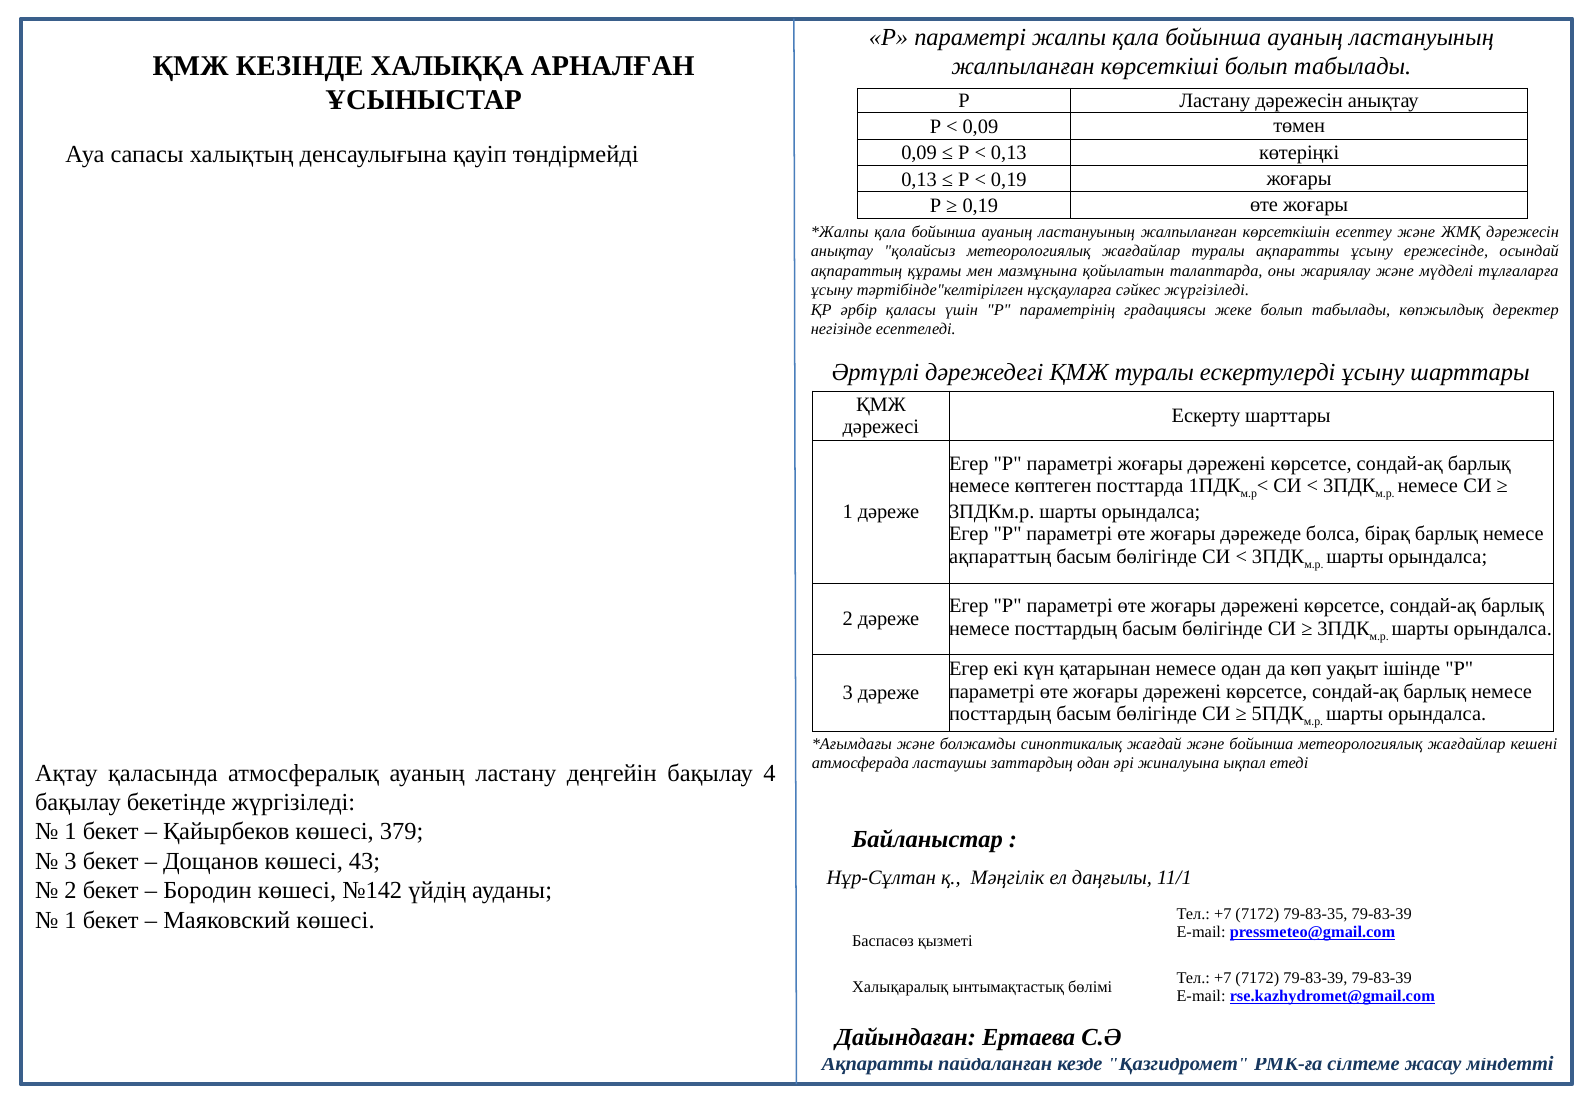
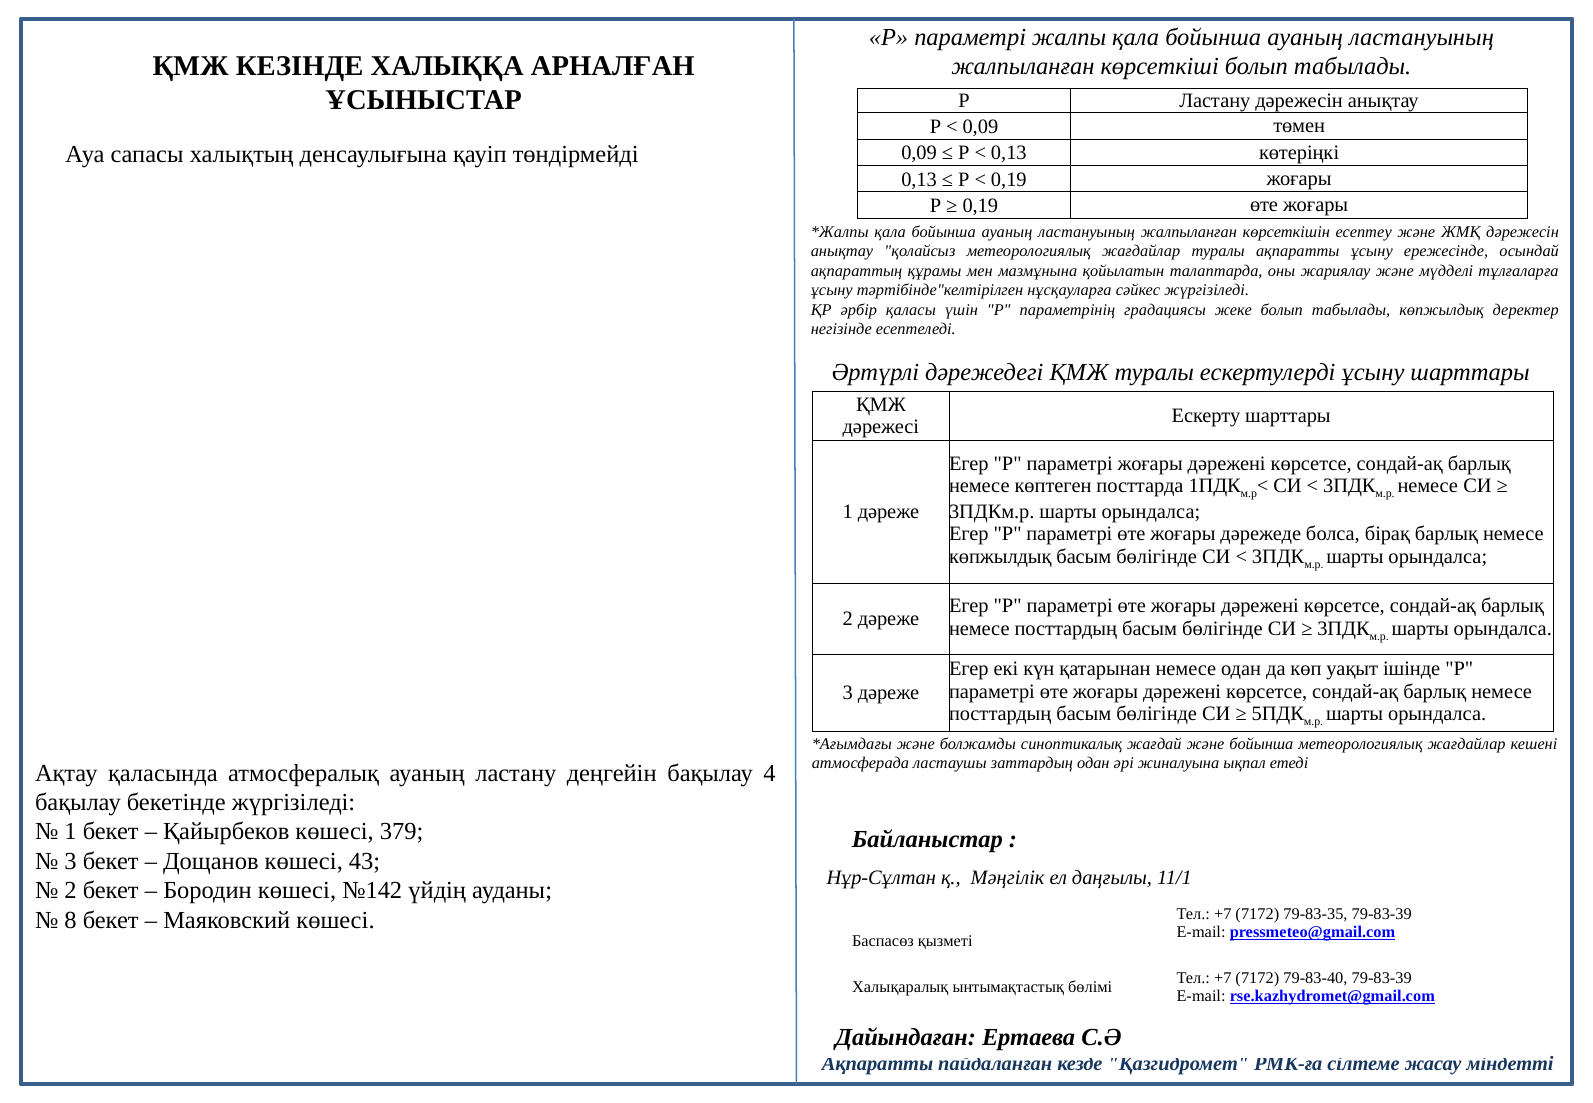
ақпараттың: ақпараттың -> көпжылдық (1000, 557)
1: 1 -> 8 (71, 920)
7172 79-83-39: 79-83-39 -> 79-83-40 (1315, 978)
